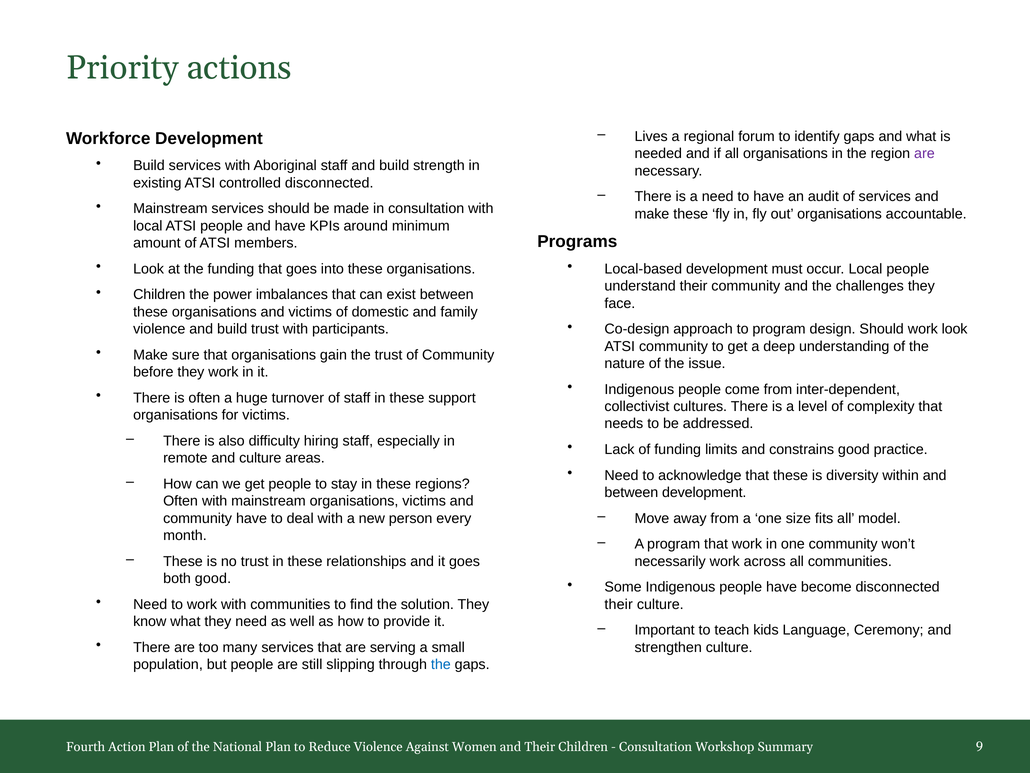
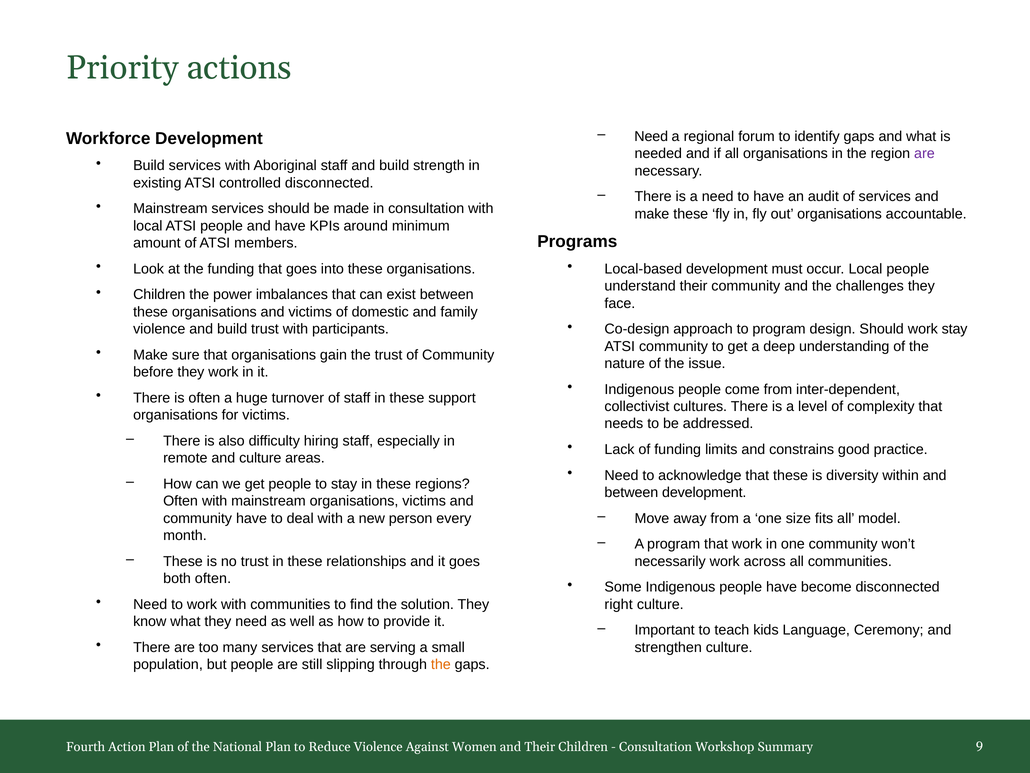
Lives: Lives -> Need (651, 136)
work look: look -> stay (955, 329)
both good: good -> often (213, 578)
their: their -> right (619, 604)
the colour: blue -> orange (441, 664)
